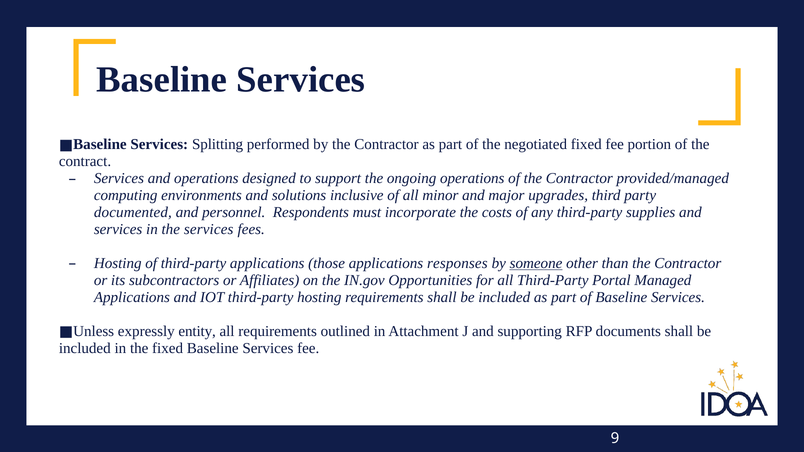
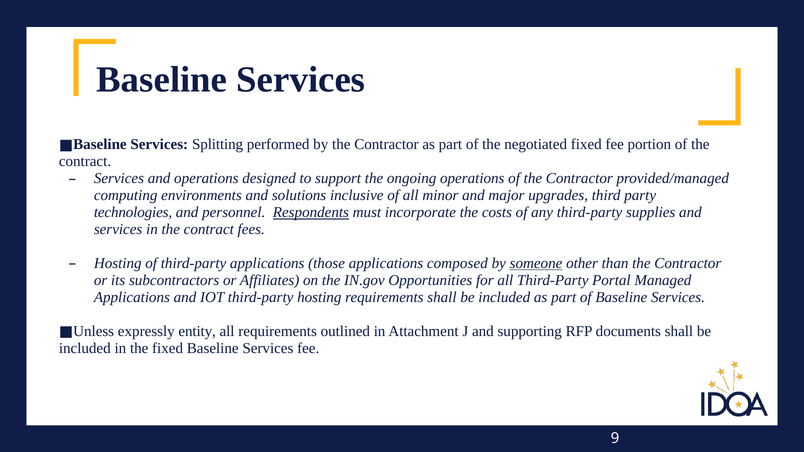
documented: documented -> technologies (133, 212)
Respondents underline: none -> present (311, 212)
in the services: services -> contract (209, 229)
responses: responses -> composed (457, 263)
